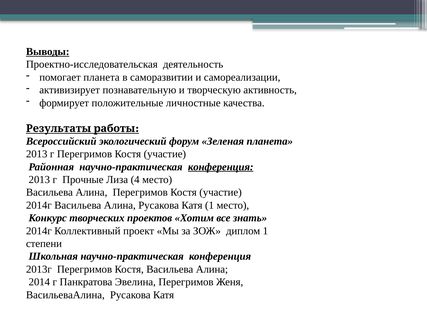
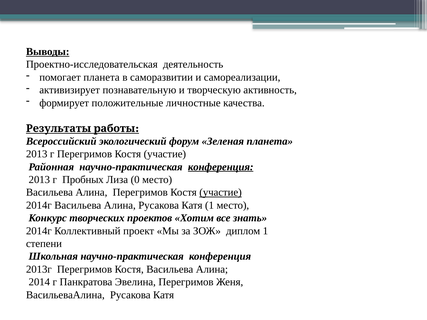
Прочные: Прочные -> Пробных (83, 180)
4: 4 -> 0 (135, 180)
участие underline: none -> present (221, 193)
